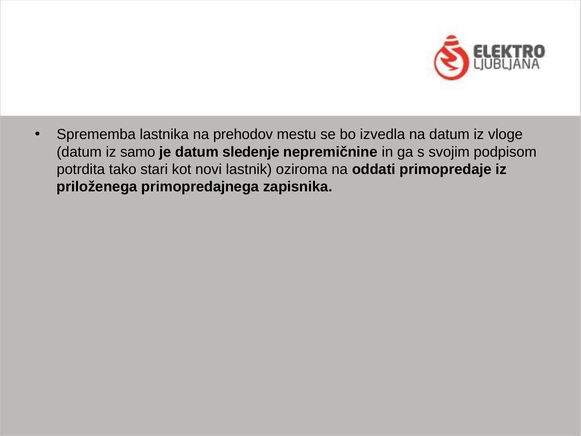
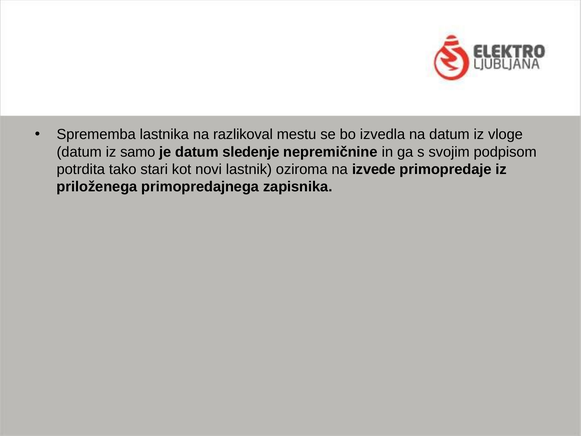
prehodov: prehodov -> razlikoval (243, 134)
oddati: oddati -> izvede (374, 169)
